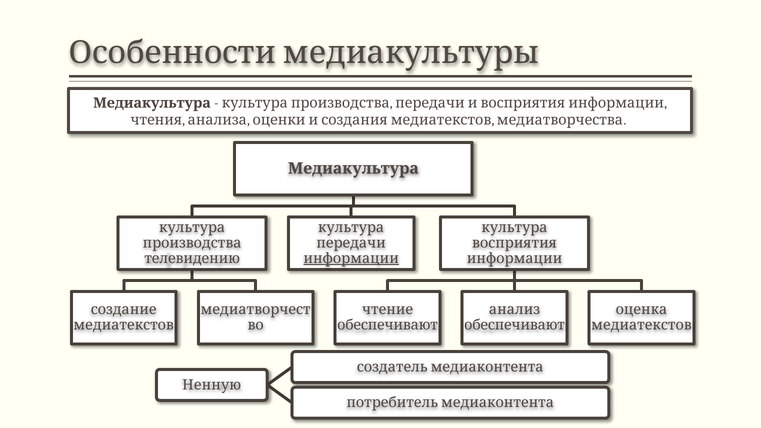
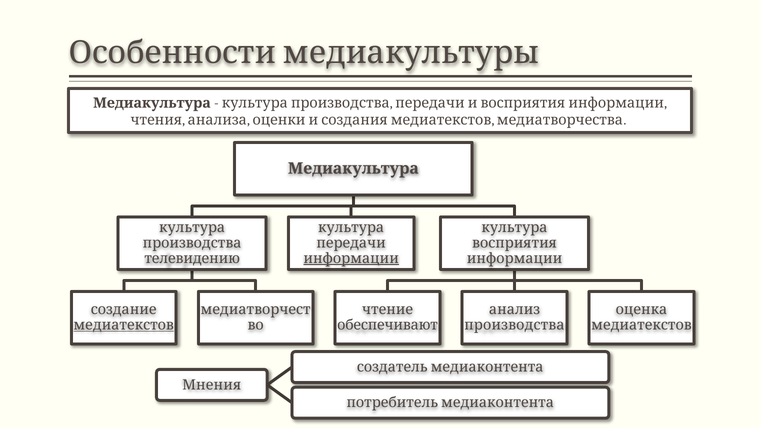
медиатекстов underline: none -> present (124, 325)
обеспечивают: обеспечивают -> производства (514, 325)
Ненную: Ненную -> Мнения (212, 385)
